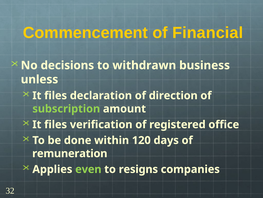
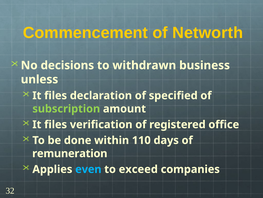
Financial: Financial -> Networth (208, 33)
direction: direction -> specified (173, 95)
120: 120 -> 110 (141, 140)
even colour: light green -> light blue (88, 169)
resigns: resigns -> exceed (138, 169)
